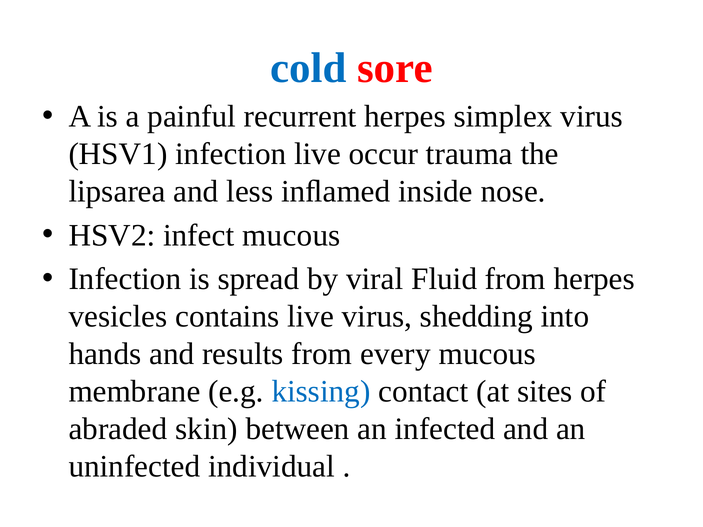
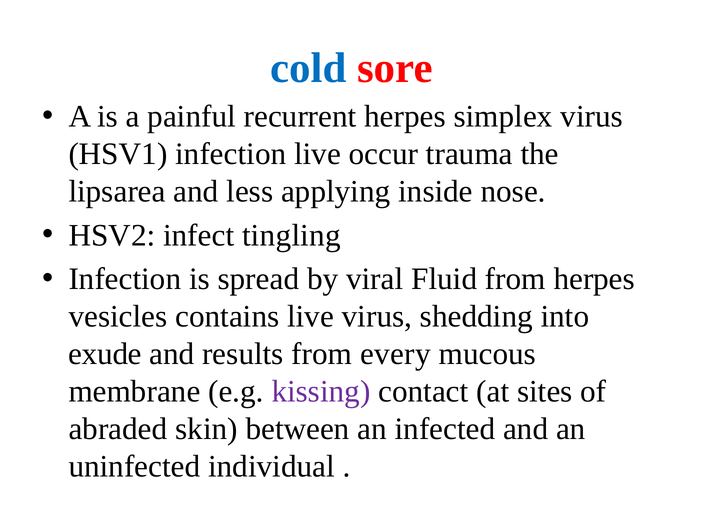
inﬂamed: inﬂamed -> applying (336, 192)
infect mucous: mucous -> tingling (291, 235)
hands: hands -> exude (105, 354)
kissing colour: blue -> purple (321, 392)
